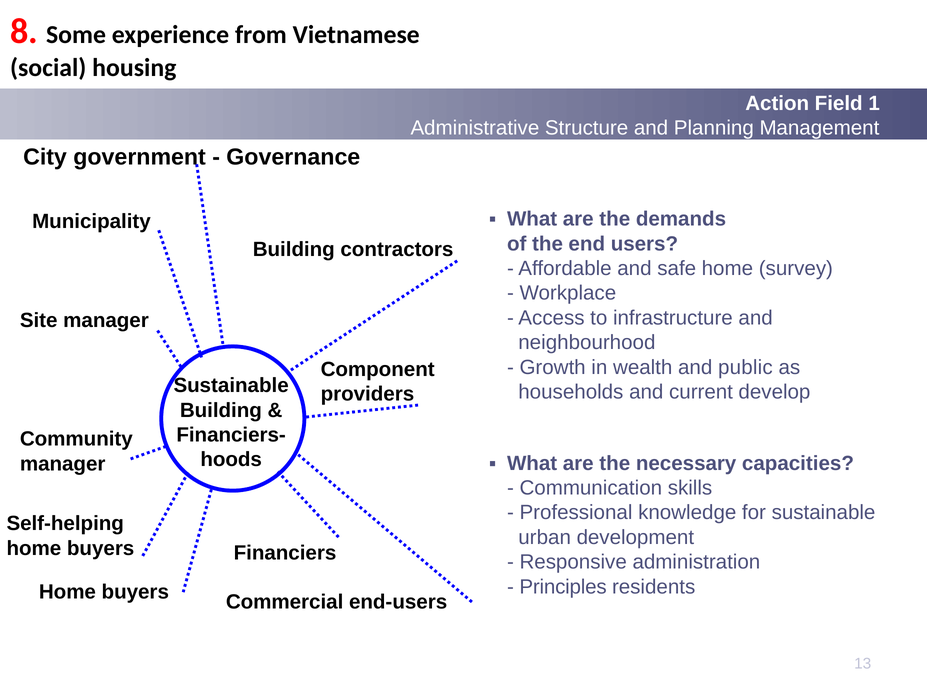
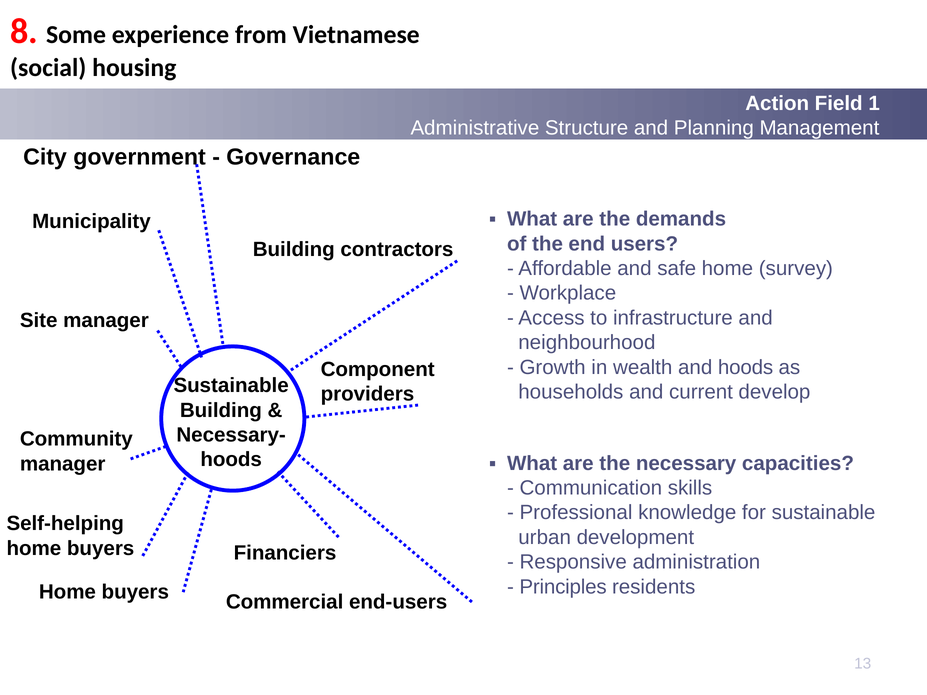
and public: public -> hoods (746, 367)
Financiers-: Financiers- -> Necessary- (231, 435)
